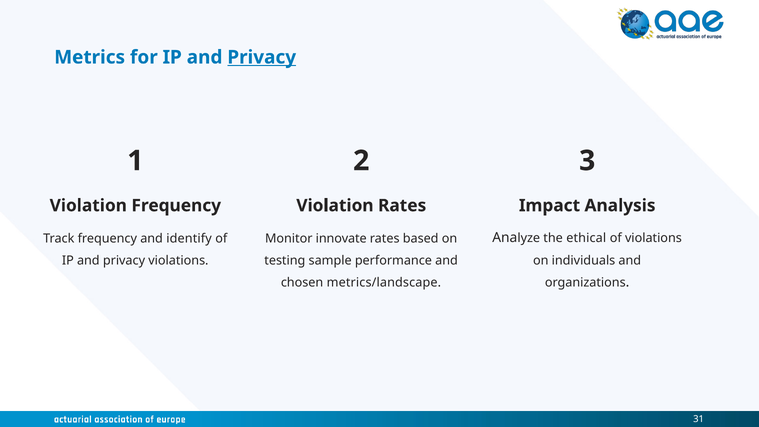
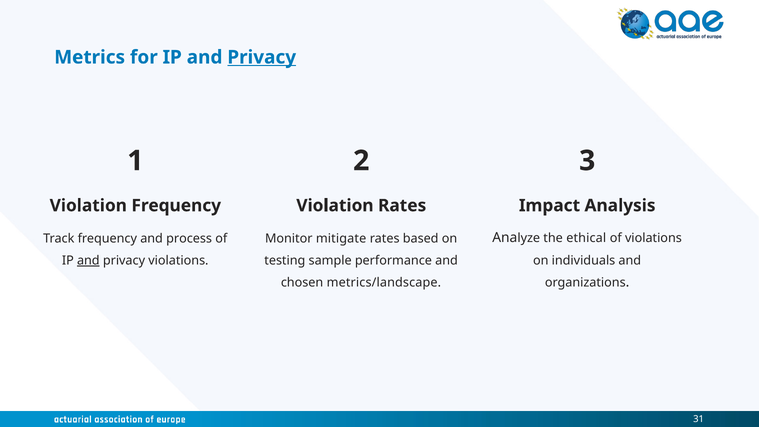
identify: identify -> process (189, 238)
innovate: innovate -> mitigate (341, 238)
and underline: none -> present (88, 261)
